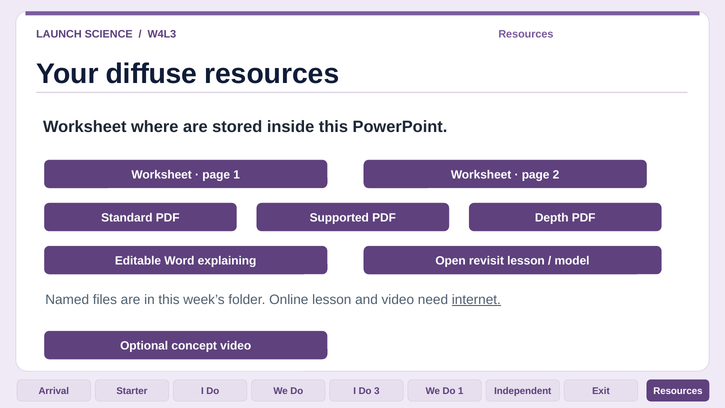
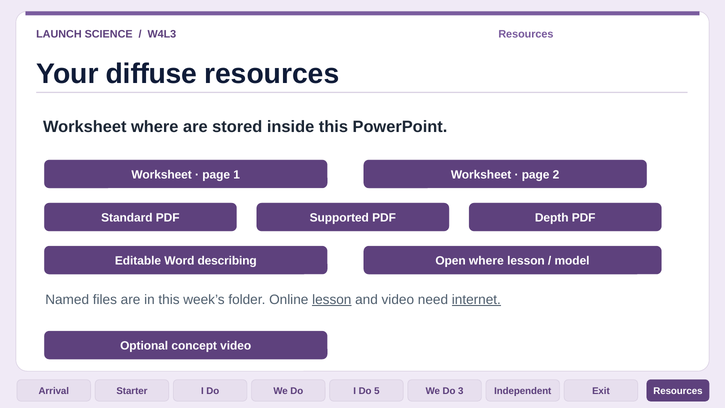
explaining: explaining -> describing (227, 261)
Open revisit: revisit -> where (486, 261)
lesson underline: none -> present (332, 300)
3: 3 -> 5 (377, 391)
Do 1: 1 -> 3 (461, 391)
